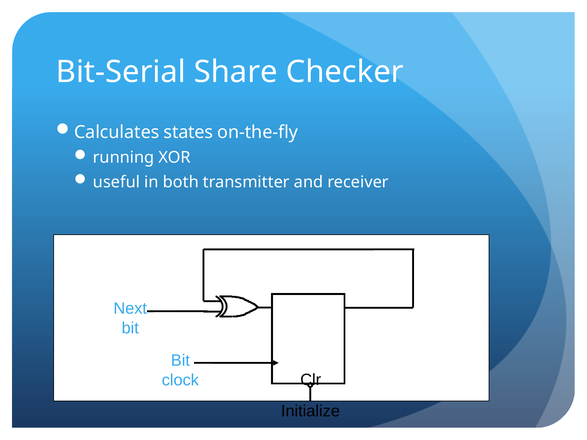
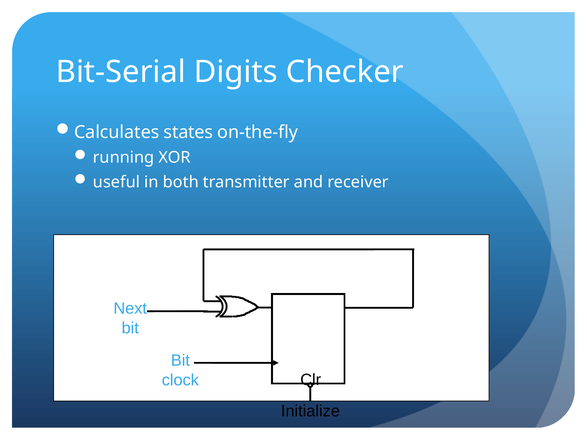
Share: Share -> Digits (236, 72)
